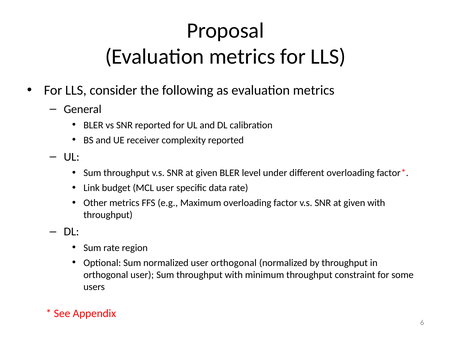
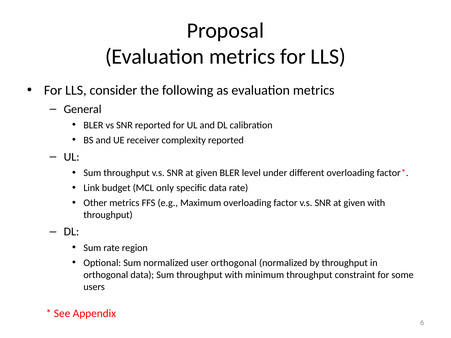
MCL user: user -> only (165, 188)
orthogonal user: user -> data (142, 275)
